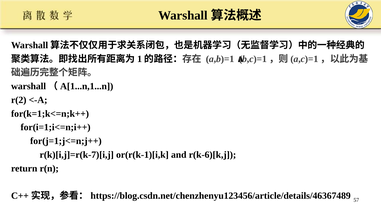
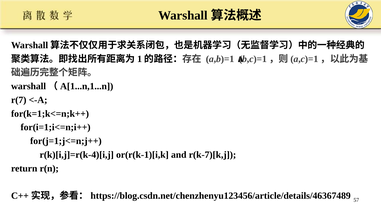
r(2: r(2 -> r(7 (19, 100)
r(k)[i,j]=r(k-7)[i,j: r(k)[i,j]=r(k-7)[i,j -> r(k)[i,j]=r(k-4)[i,j (77, 155)
r(k-6)[k,j: r(k-6)[k,j -> r(k-7)[k,j (212, 155)
